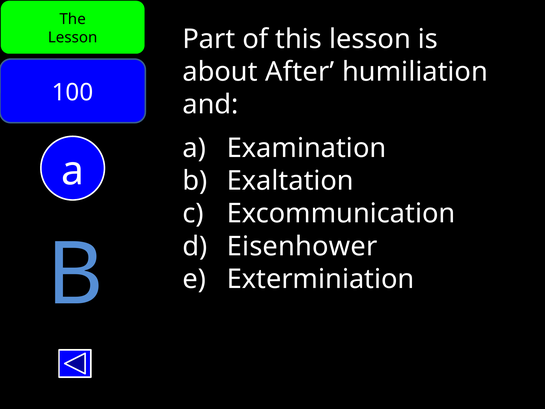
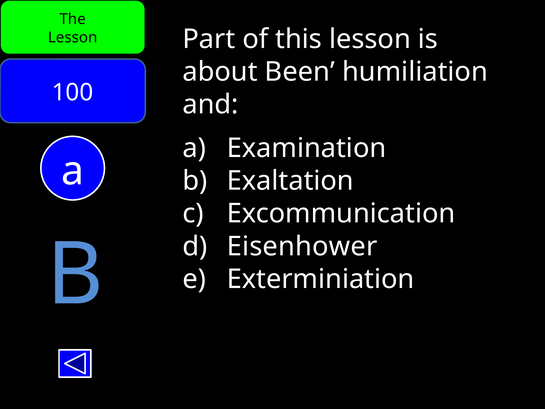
After: After -> Been (300, 72)
